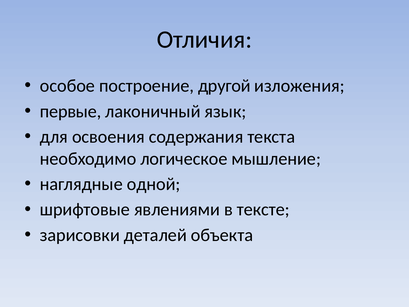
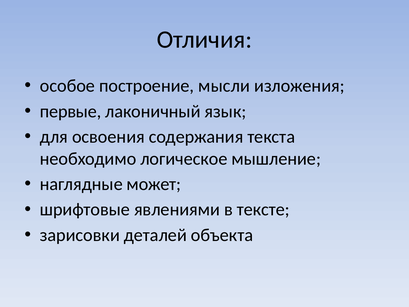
другой: другой -> мысли (224, 86)
одной: одной -> может (154, 184)
